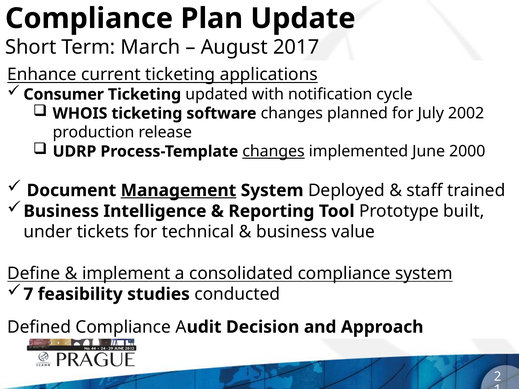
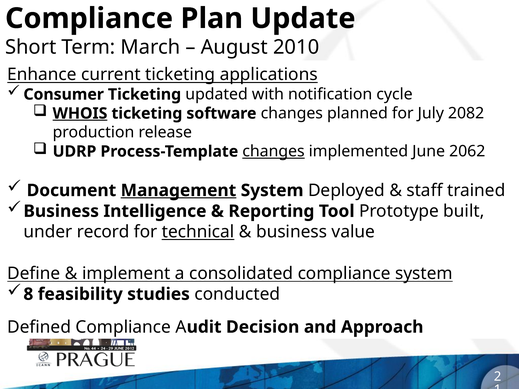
2017: 2017 -> 2010 (296, 47)
WHOIS underline: none -> present (80, 113)
2002: 2002 -> 2082 (466, 113)
2000: 2000 -> 2062 (467, 152)
tickets: tickets -> record (103, 232)
technical underline: none -> present (198, 232)
7: 7 -> 8 (28, 294)
